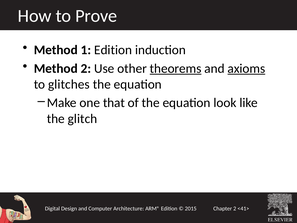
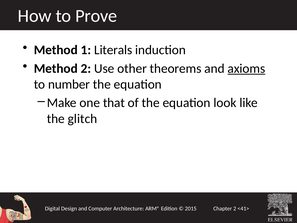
1 Edition: Edition -> Literals (113, 50)
theorems underline: present -> none (176, 68)
glitches: glitches -> number (69, 84)
